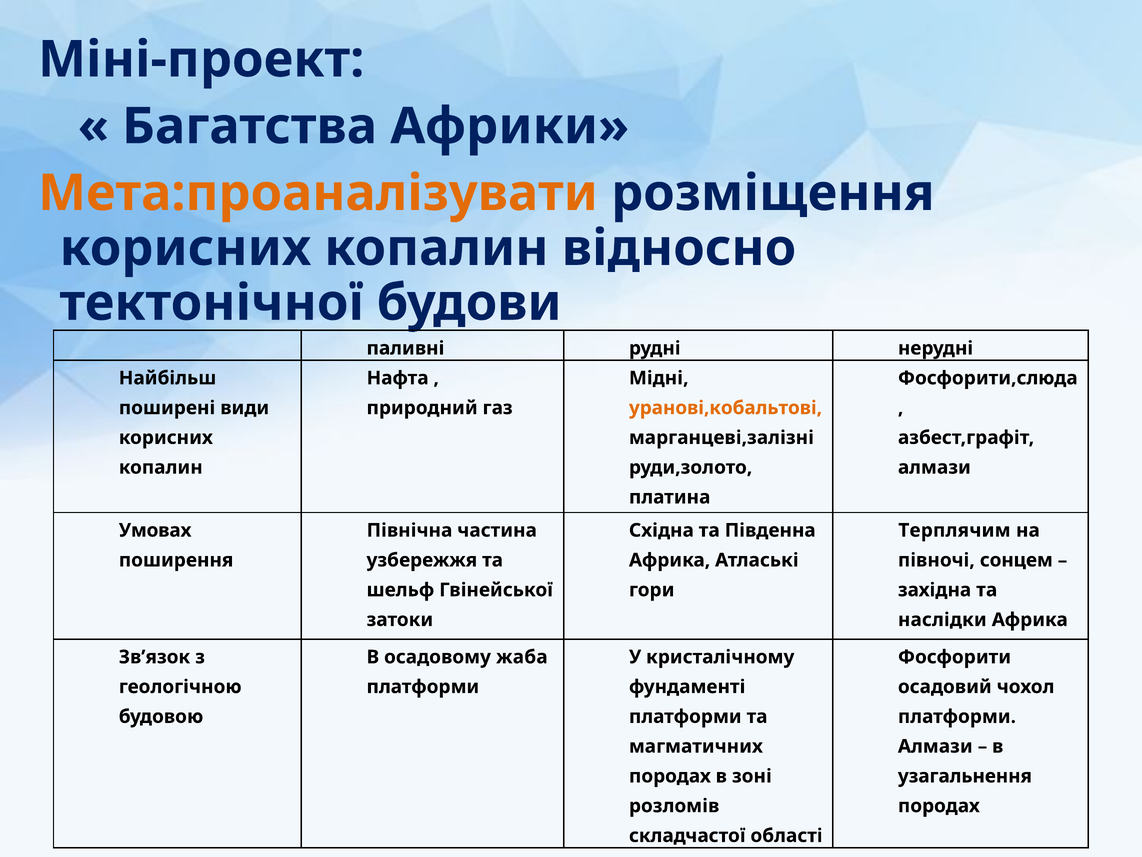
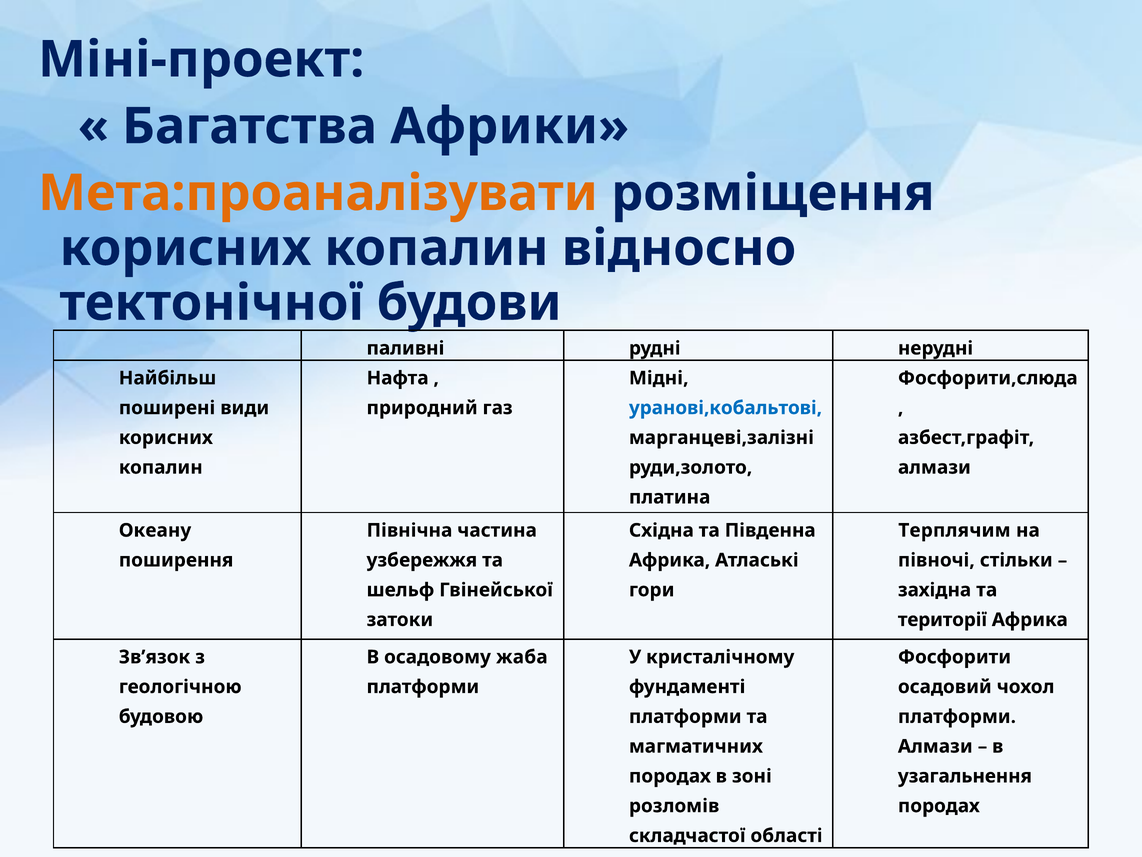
уранові,кобальтові colour: orange -> blue (726, 408)
Умовах: Умовах -> Океану (155, 530)
сонцем: сонцем -> стільки (1016, 560)
наслідки: наслідки -> території (942, 619)
